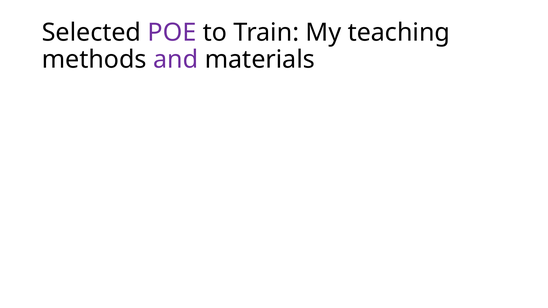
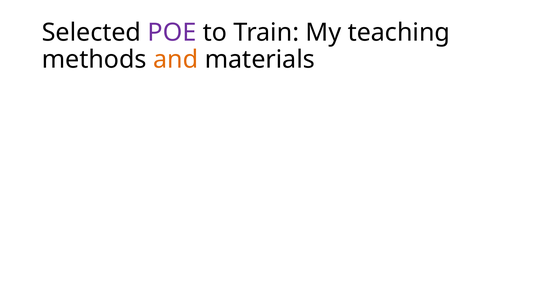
and colour: purple -> orange (176, 60)
